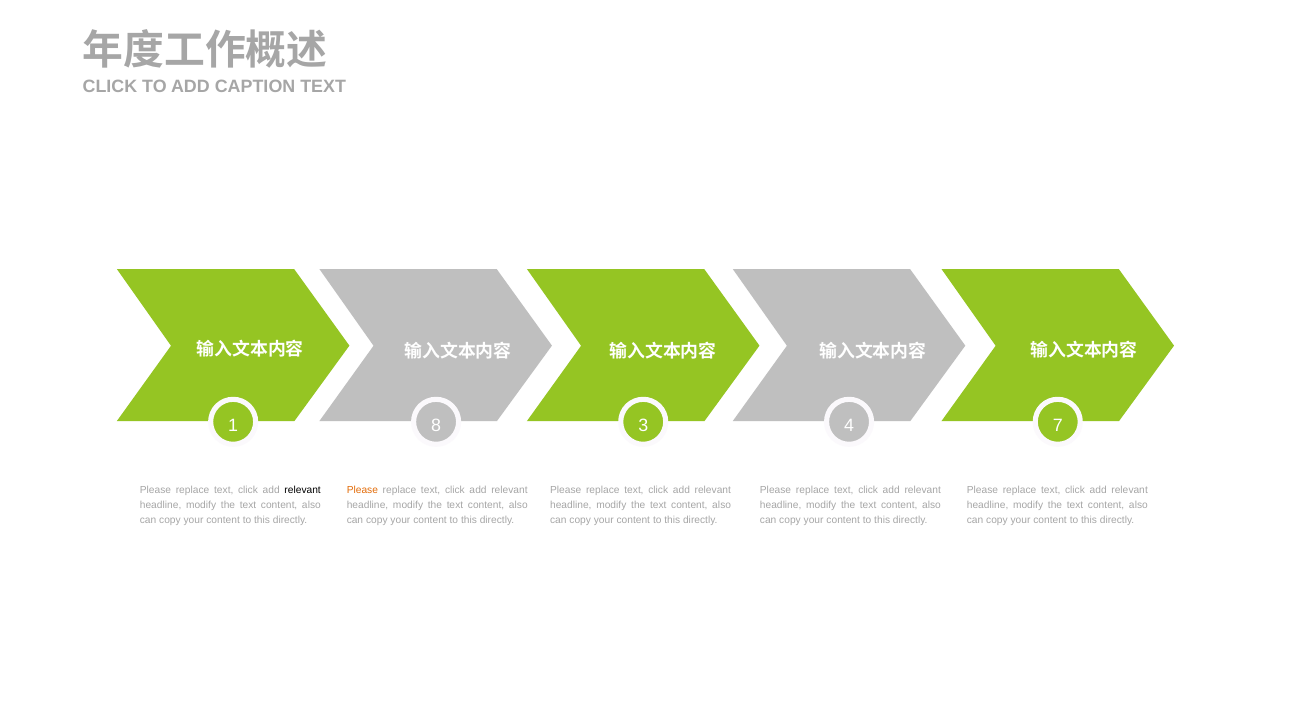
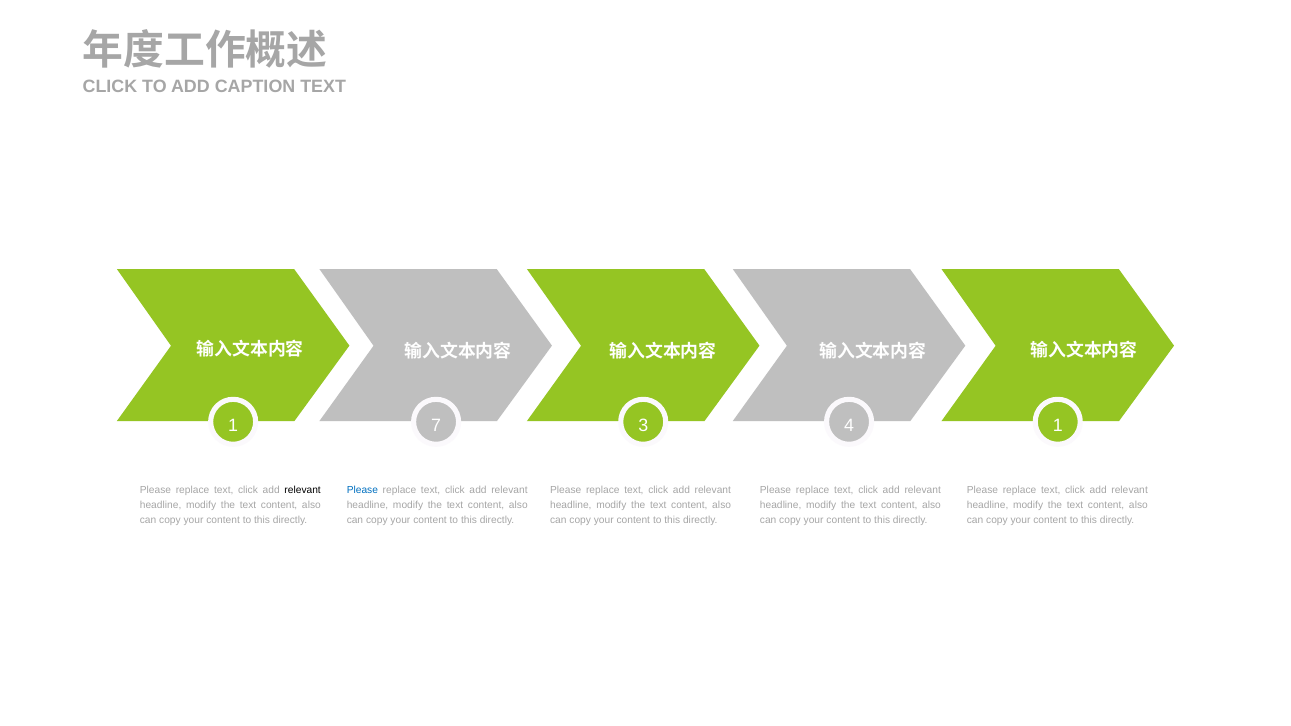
8: 8 -> 7 (436, 425)
4 7: 7 -> 1 (1058, 425)
Please colour: orange -> blue (362, 491)
